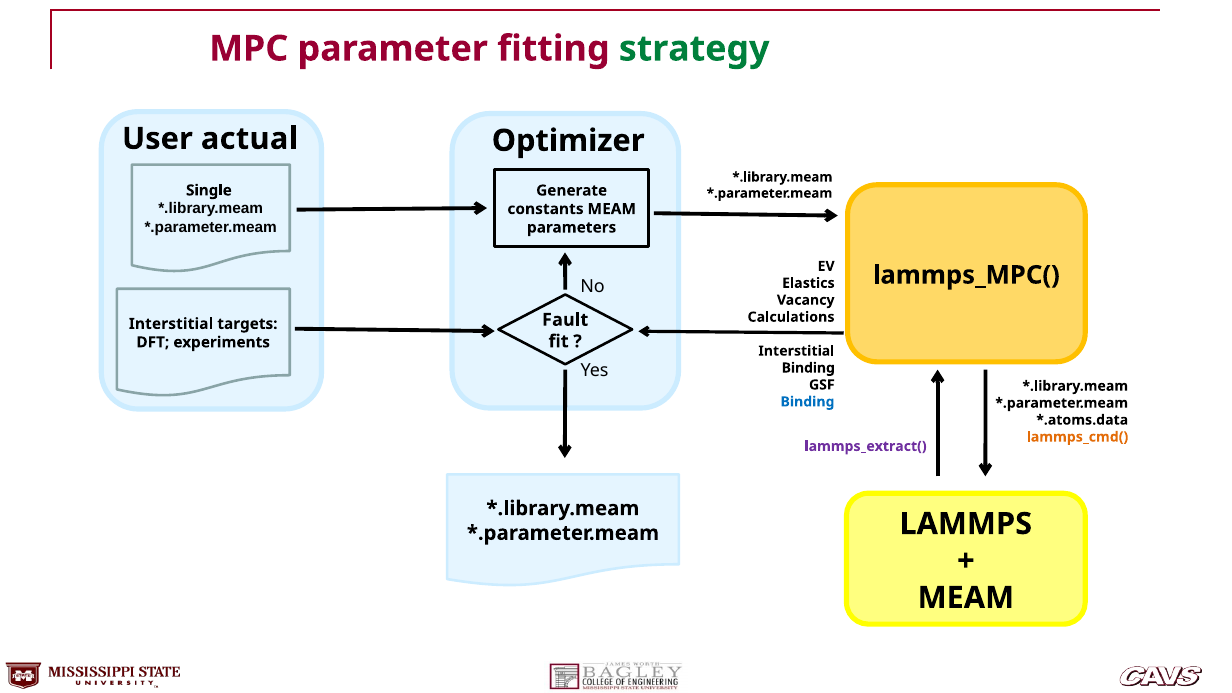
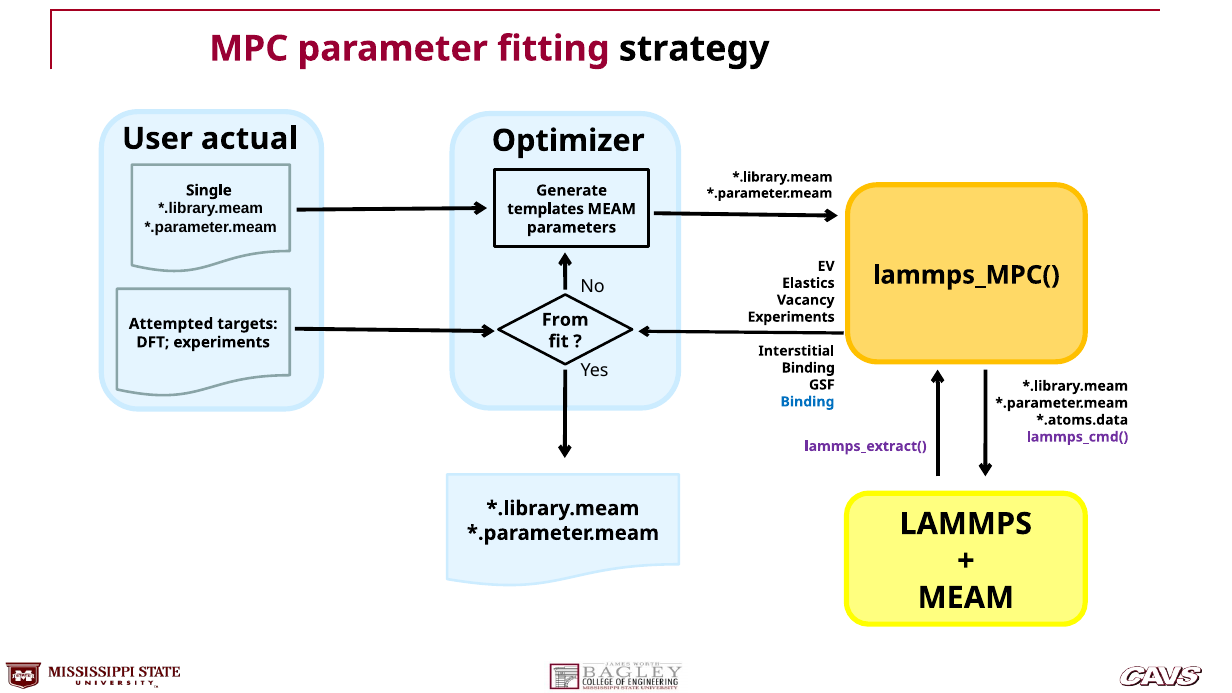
strategy colour: green -> black (694, 49)
constants: constants -> templates (546, 209)
Calculations: Calculations -> Experiments (791, 317)
Fault: Fault -> From (565, 320)
Interstitial: Interstitial -> Attempted (171, 324)
lammps_cmd( colour: orange -> purple (1077, 437)
